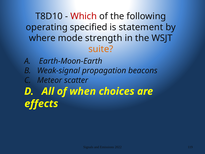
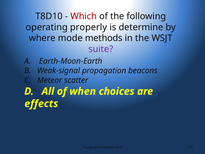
specified: specified -> properly (89, 27)
statement: statement -> determine (141, 27)
strength: strength -> methods (104, 38)
suite colour: orange -> purple (101, 49)
